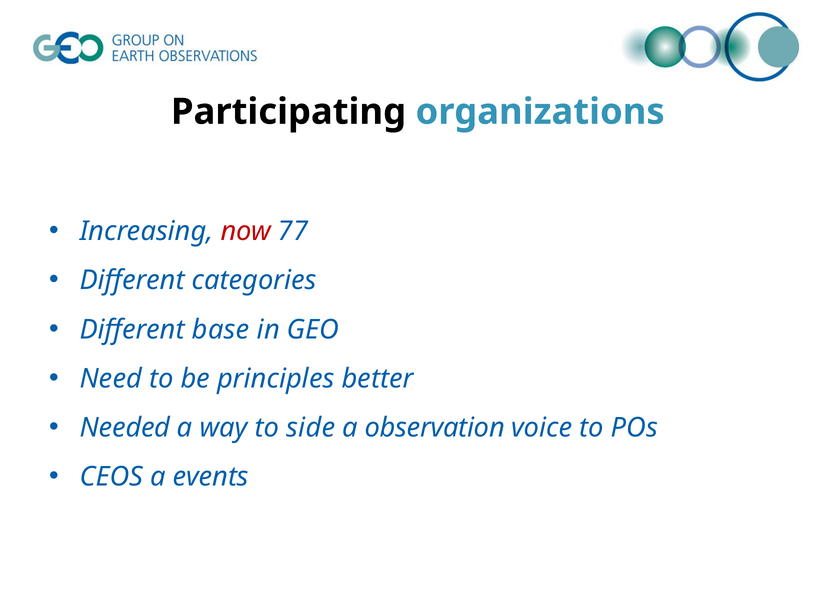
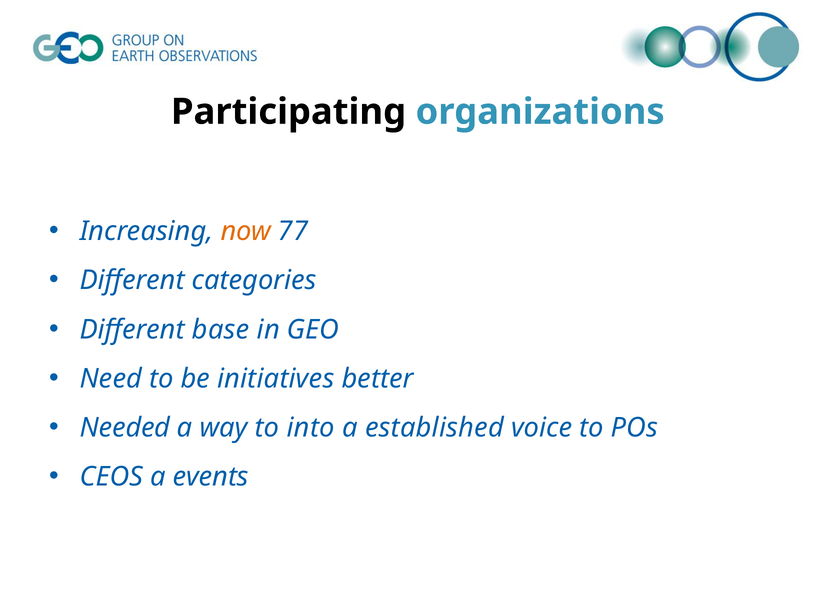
now colour: red -> orange (246, 231)
principles: principles -> initiatives (276, 379)
side: side -> into (311, 428)
observation: observation -> established (435, 428)
